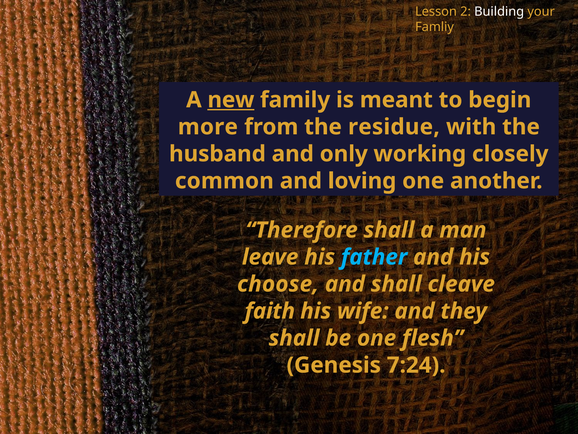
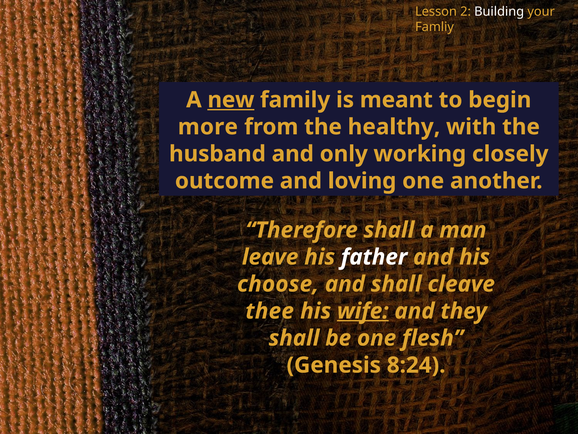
residue: residue -> healthy (394, 127)
common: common -> outcome (224, 181)
father colour: light blue -> white (374, 257)
faith: faith -> thee (270, 311)
wife underline: none -> present (363, 311)
7:24: 7:24 -> 8:24 (416, 365)
